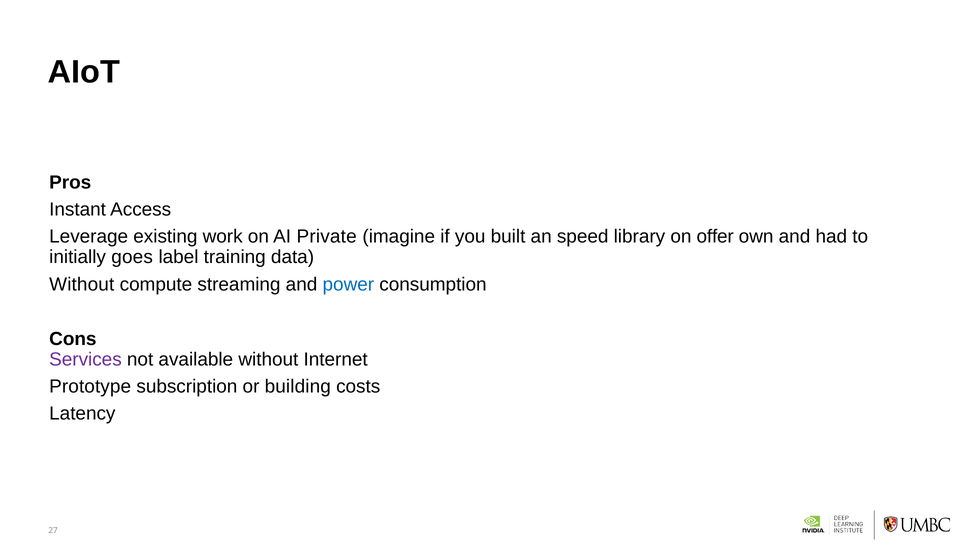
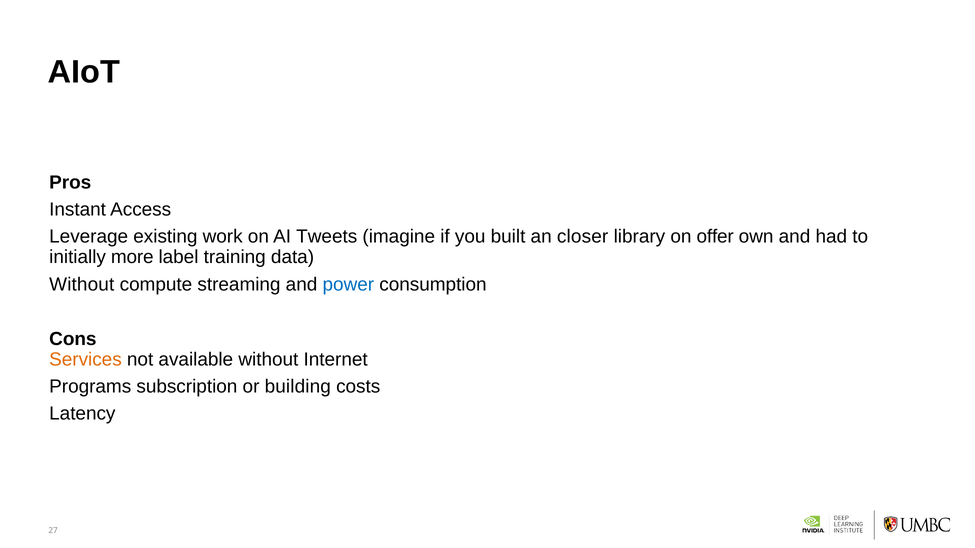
Private: Private -> Tweets (327, 237)
speed: speed -> closer (583, 237)
goes: goes -> more (132, 257)
Services colour: purple -> orange (85, 360)
Prototype: Prototype -> Programs (90, 387)
